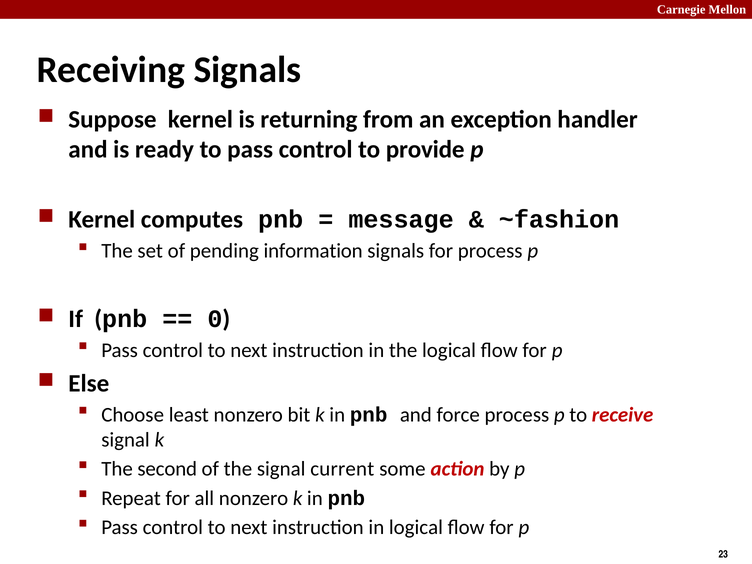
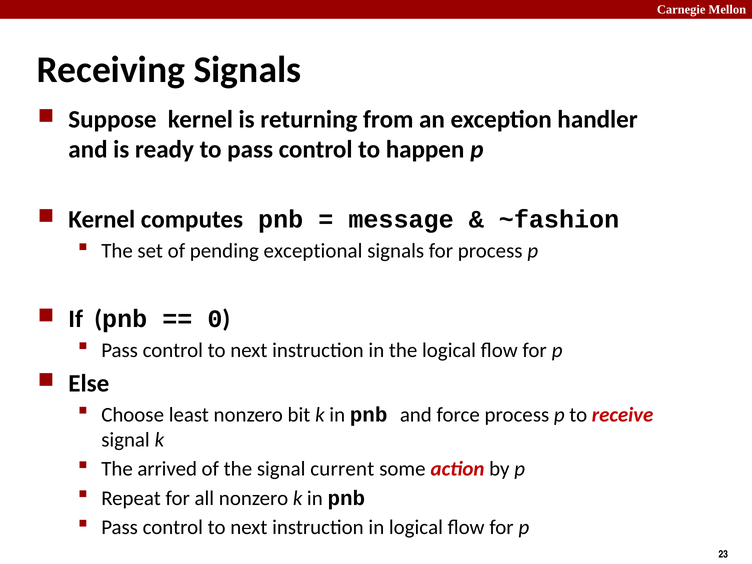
provide: provide -> happen (425, 149)
information: information -> exceptional (313, 251)
second: second -> arrived (167, 469)
